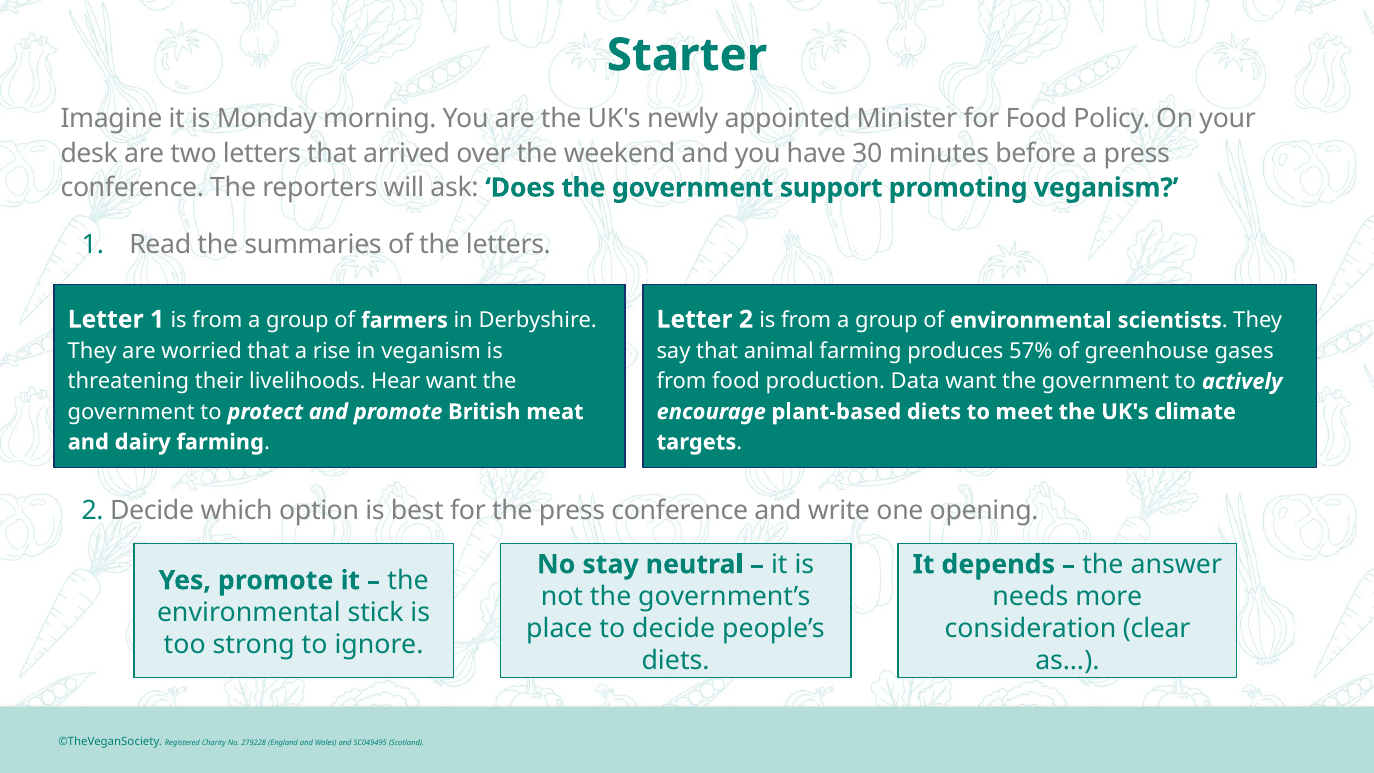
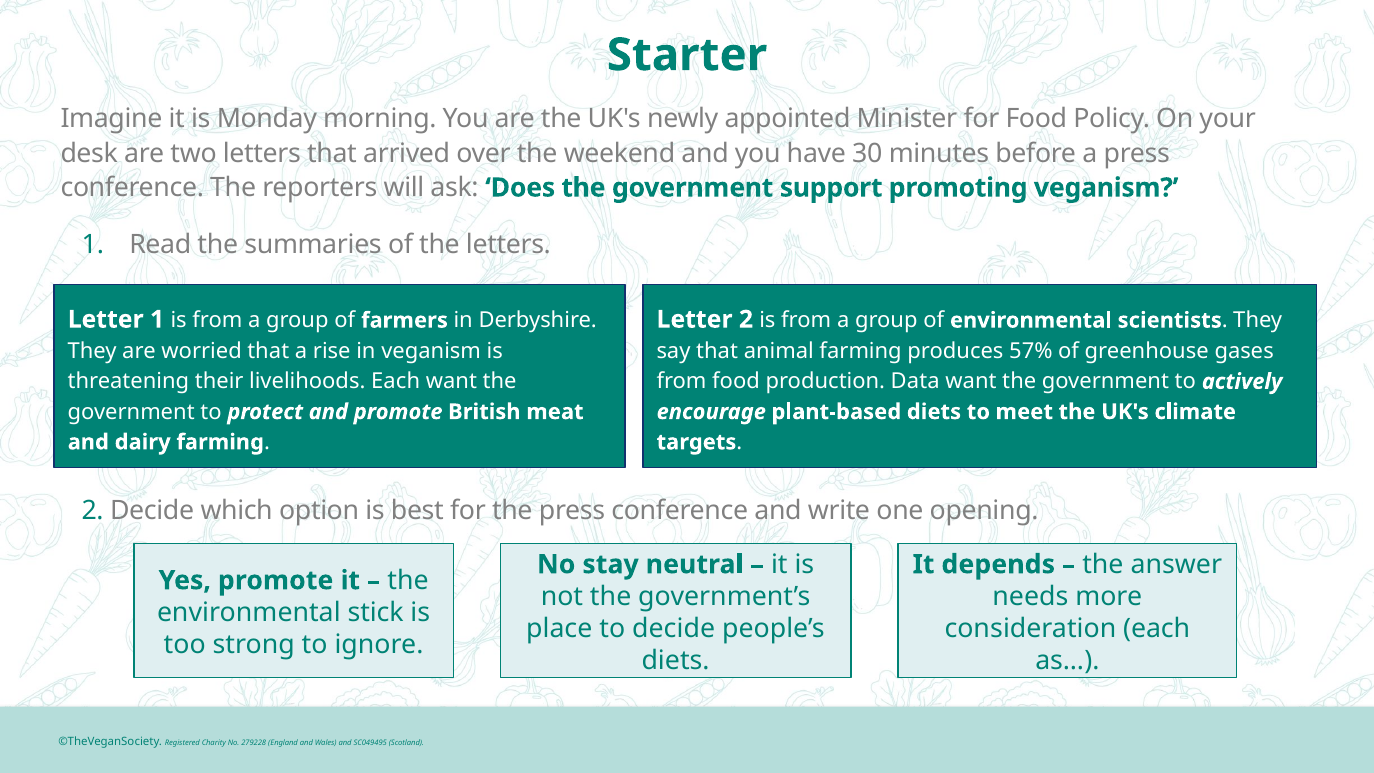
livelihoods Hear: Hear -> Each (396, 382)
consideration clear: clear -> each (1157, 629)
